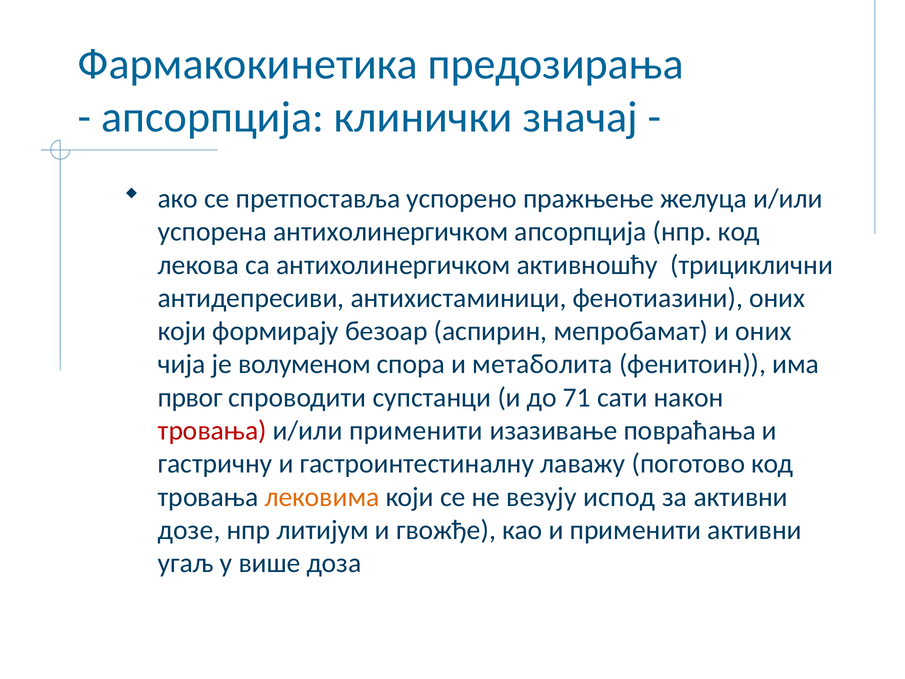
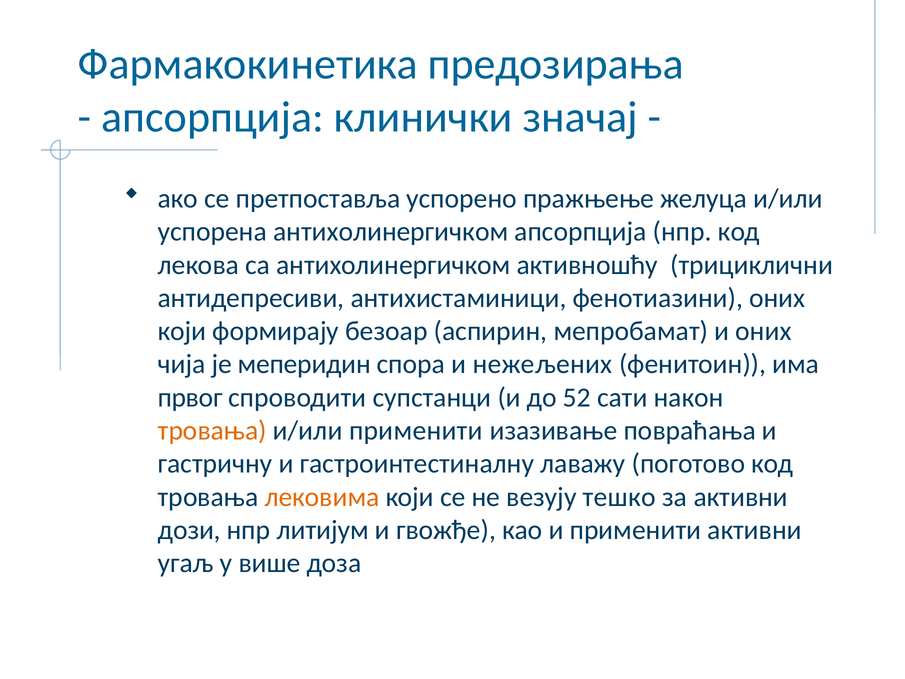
волуменом: волуменом -> меперидин (304, 364)
метаболита: метаболита -> нежељених (542, 364)
71: 71 -> 52 (577, 397)
тровања colour: red -> orange (212, 430)
испод: испод -> тешко (619, 497)
дозе: дозе -> дози (189, 530)
